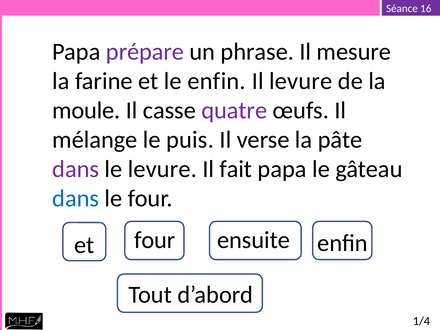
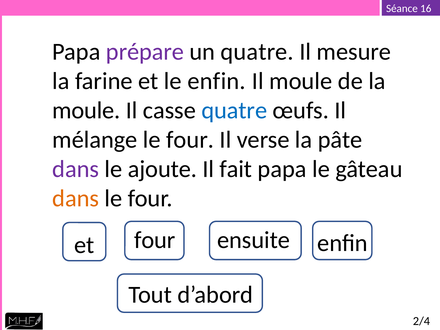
un phrase: phrase -> quatre (257, 52)
Il levure: levure -> moule (301, 81)
quatre colour: purple -> blue (234, 110)
mélange le puis: puis -> four (190, 140)
le levure: levure -> ajoute (162, 169)
dans colour: blue -> orange (76, 198)
1/4: 1/4 -> 2/4 (421, 321)
